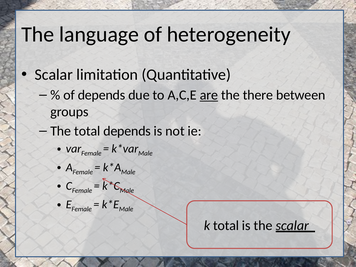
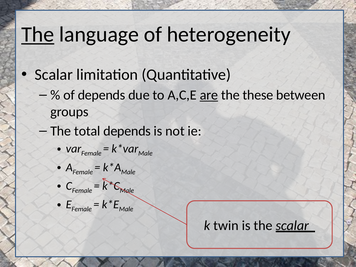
The underline: none -> present (38, 34)
there: there -> these (258, 95)
k total: total -> twin (226, 226)
